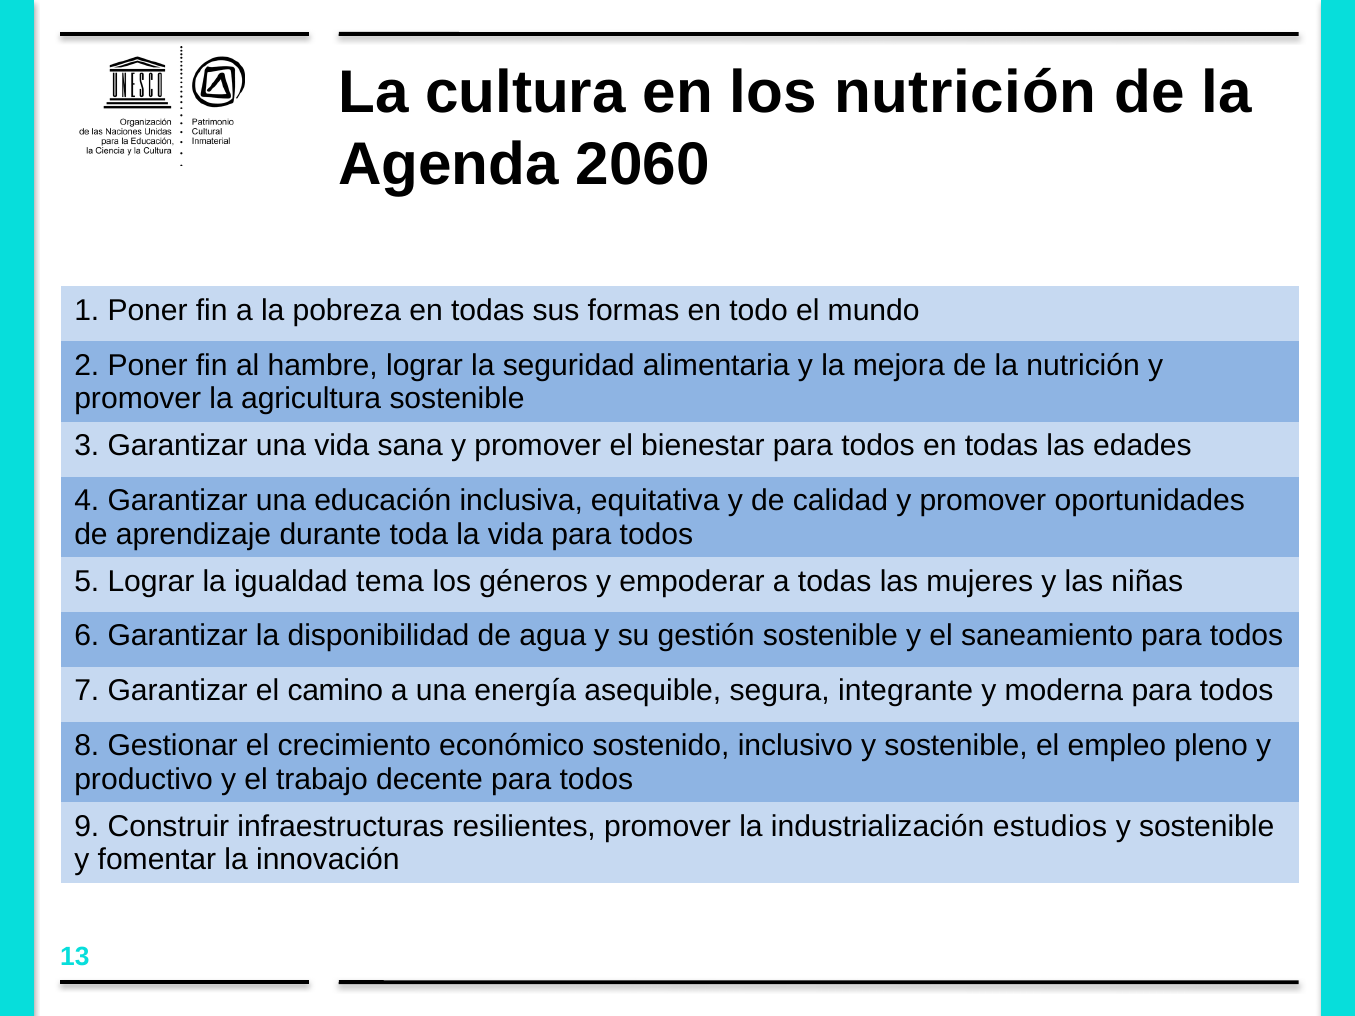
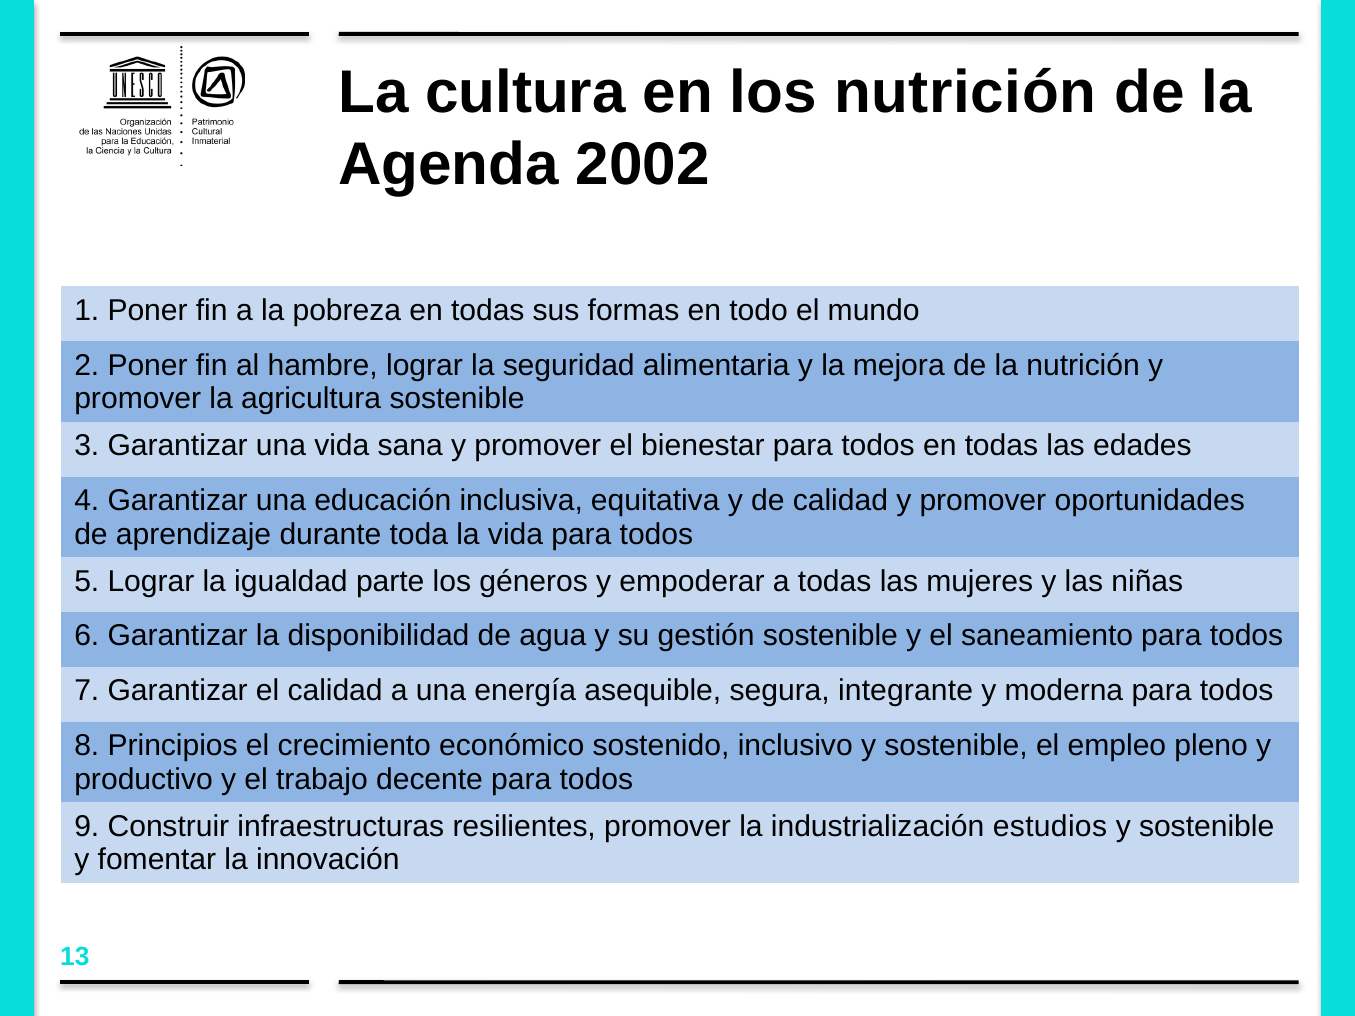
2060: 2060 -> 2002 (643, 165)
tema: tema -> parte (390, 581)
el camino: camino -> calidad (335, 691)
Gestionar: Gestionar -> Principios (173, 746)
